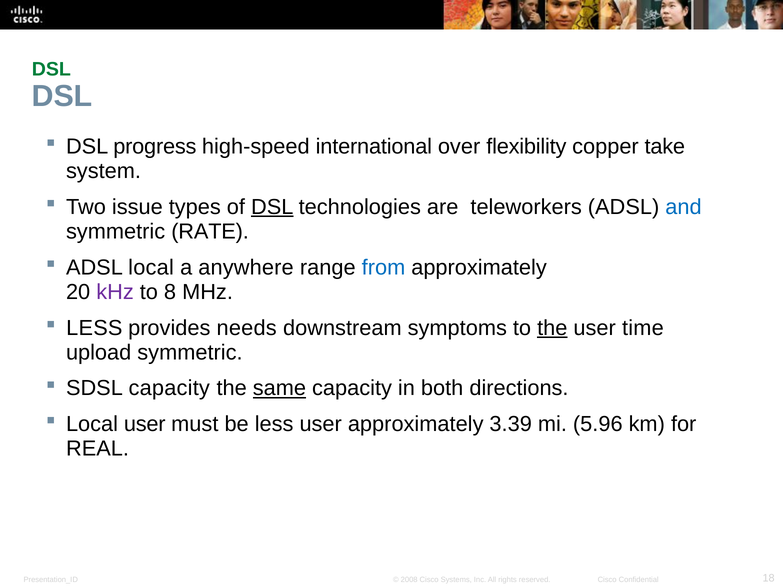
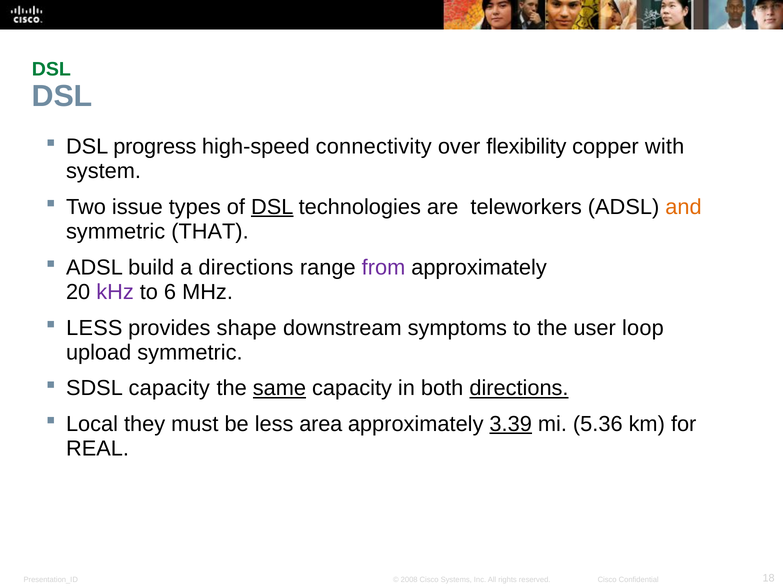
international: international -> connectivity (374, 146)
take: take -> with (665, 146)
and colour: blue -> orange (683, 207)
RATE: RATE -> THAT (210, 232)
ADSL local: local -> build (151, 267)
a anywhere: anywhere -> directions (246, 267)
from colour: blue -> purple (383, 267)
8: 8 -> 6 (170, 292)
needs: needs -> shape (247, 328)
the underline: present -> none (552, 328)
time: time -> loop (643, 328)
directions underline: none -> present (519, 388)
Local user: user -> they (145, 424)
less user: user -> area (321, 424)
3.39 underline: none -> present (511, 424)
5.96: 5.96 -> 5.36 (598, 424)
